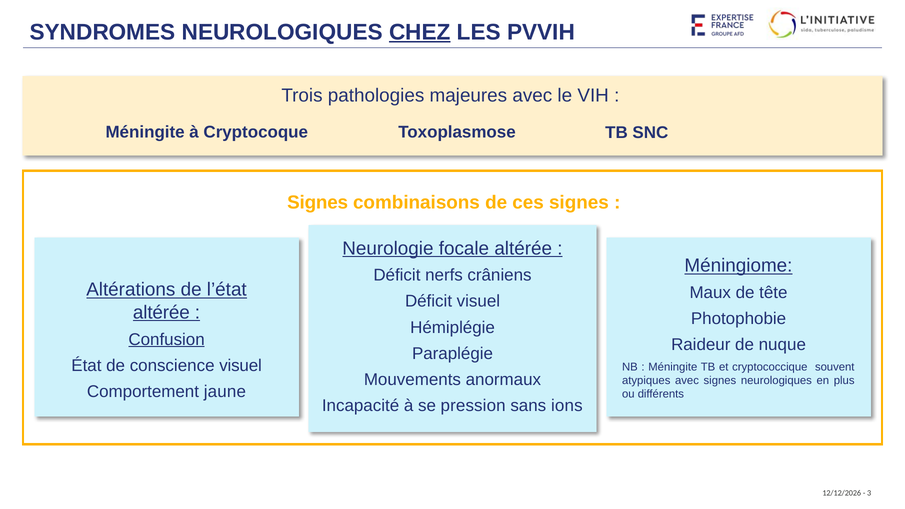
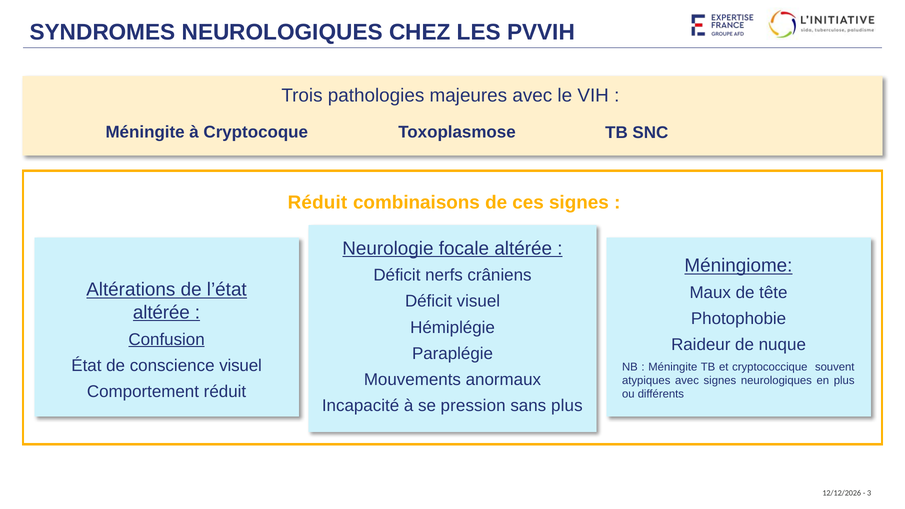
CHEZ underline: present -> none (420, 32)
Signes: Signes -> Réduit (317, 203)
Comportement jaune: jaune -> réduit (225, 392)
sans ions: ions -> plus (567, 406)
